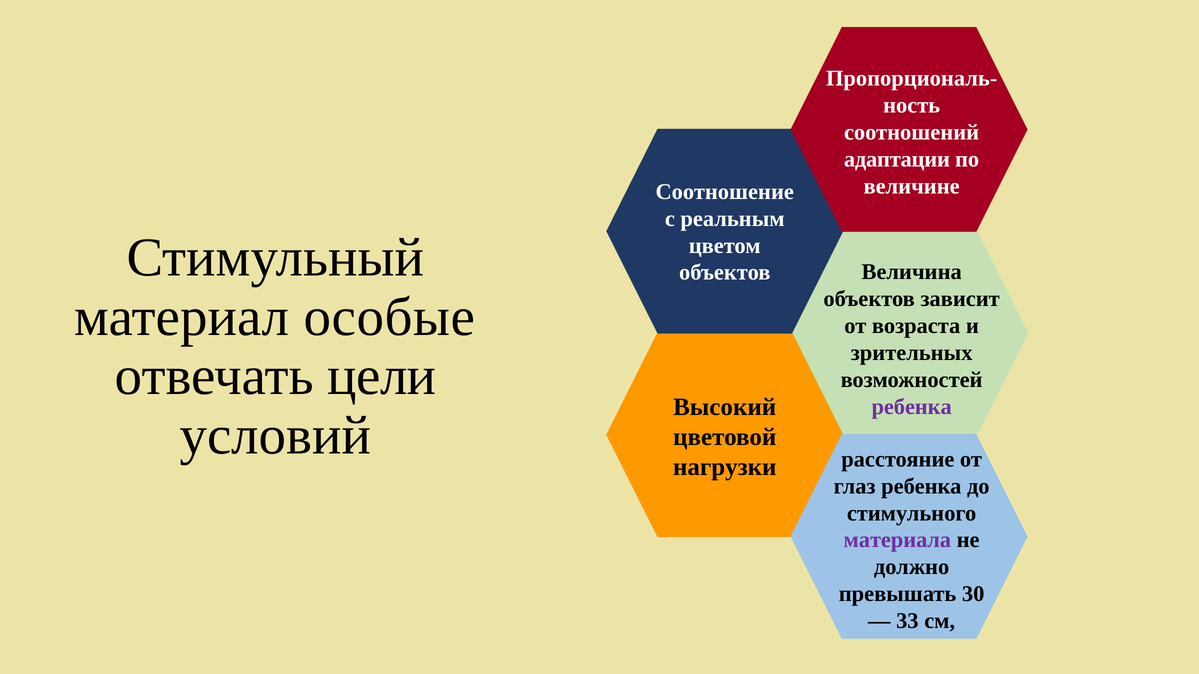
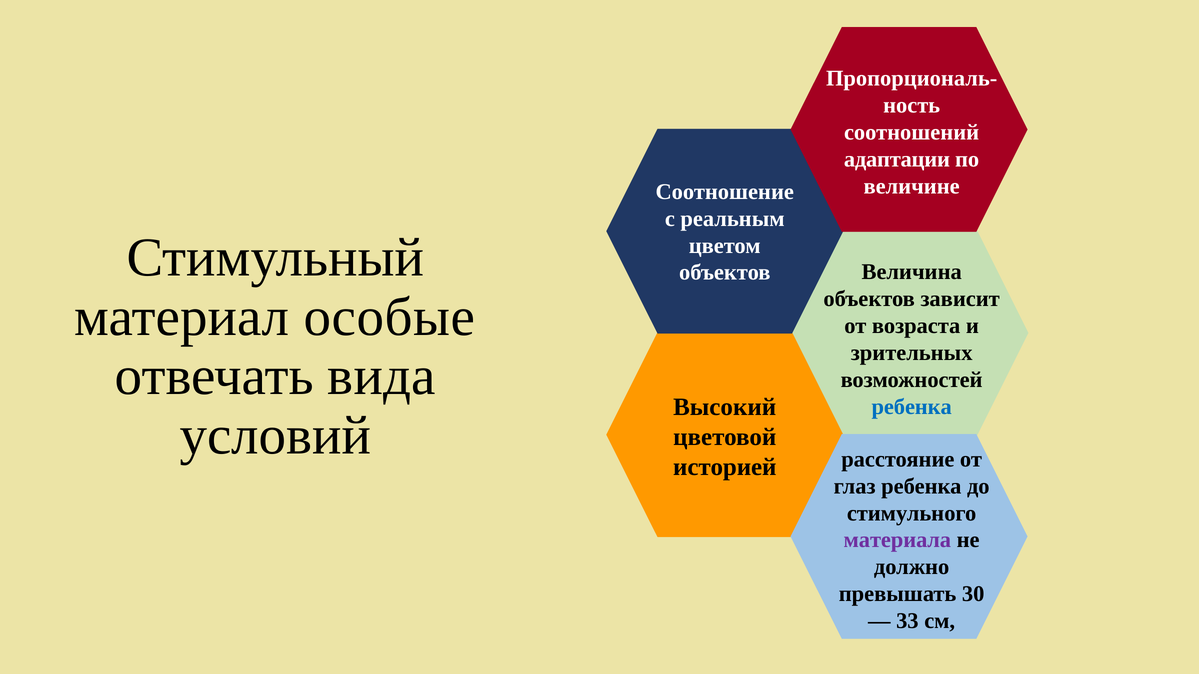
цели: цели -> вида (381, 377)
ребенка colour: purple -> blue (912, 407)
нагрузки: нагрузки -> историей (725, 467)
